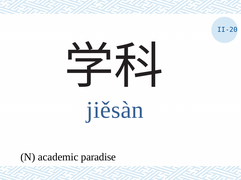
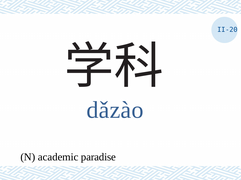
jiěsàn: jiěsàn -> dǎzào (115, 111)
